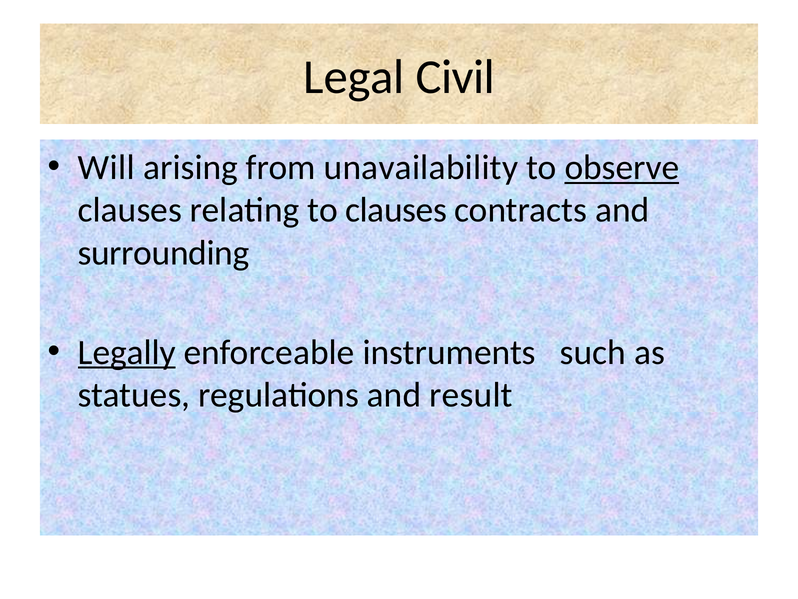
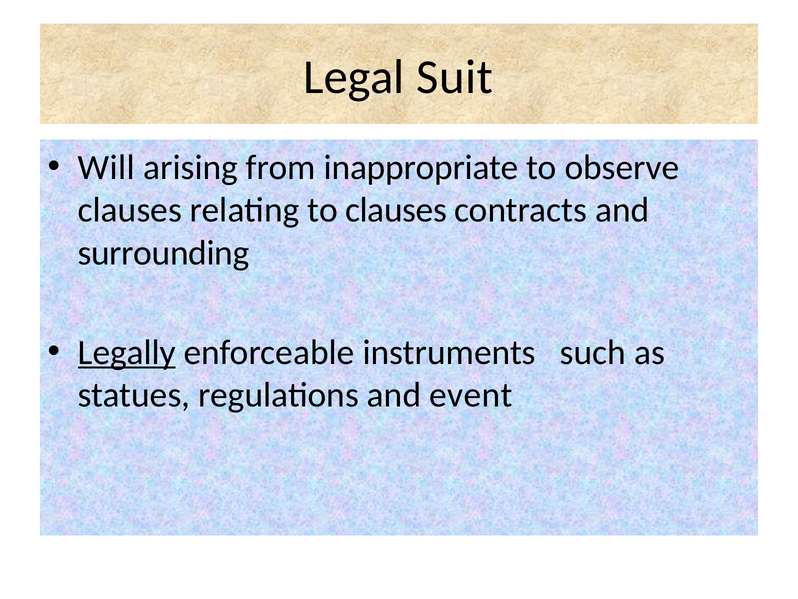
Civil: Civil -> Suit (455, 77)
unavailability: unavailability -> inappropriate (421, 167)
observe underline: present -> none (622, 167)
result: result -> event (471, 395)
